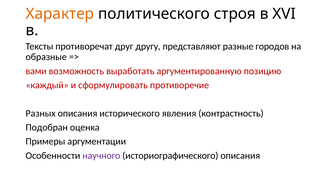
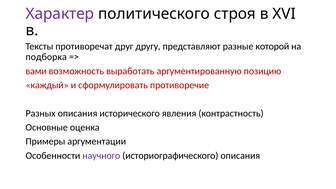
Характер colour: orange -> purple (60, 14)
городов: городов -> которой (272, 46)
образные: образные -> подборка (46, 57)
Подобран: Подобран -> Основные (47, 127)
